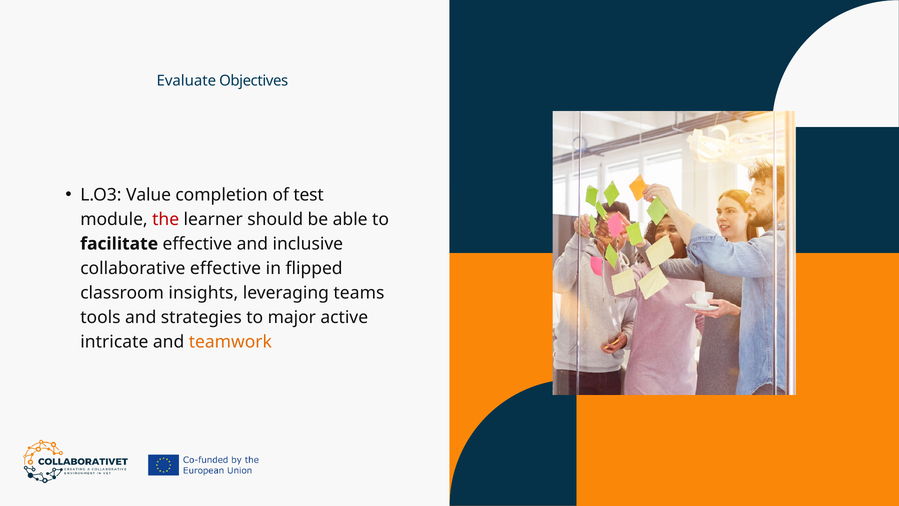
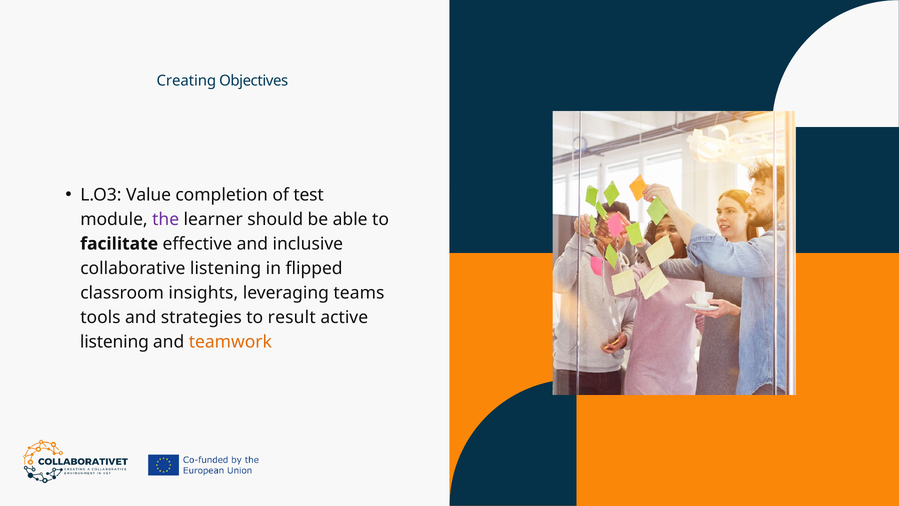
Evaluate: Evaluate -> Creating (186, 81)
the colour: red -> purple (166, 219)
collaborative effective: effective -> listening (226, 268)
major: major -> result (292, 317)
intricate: intricate -> listening (114, 342)
